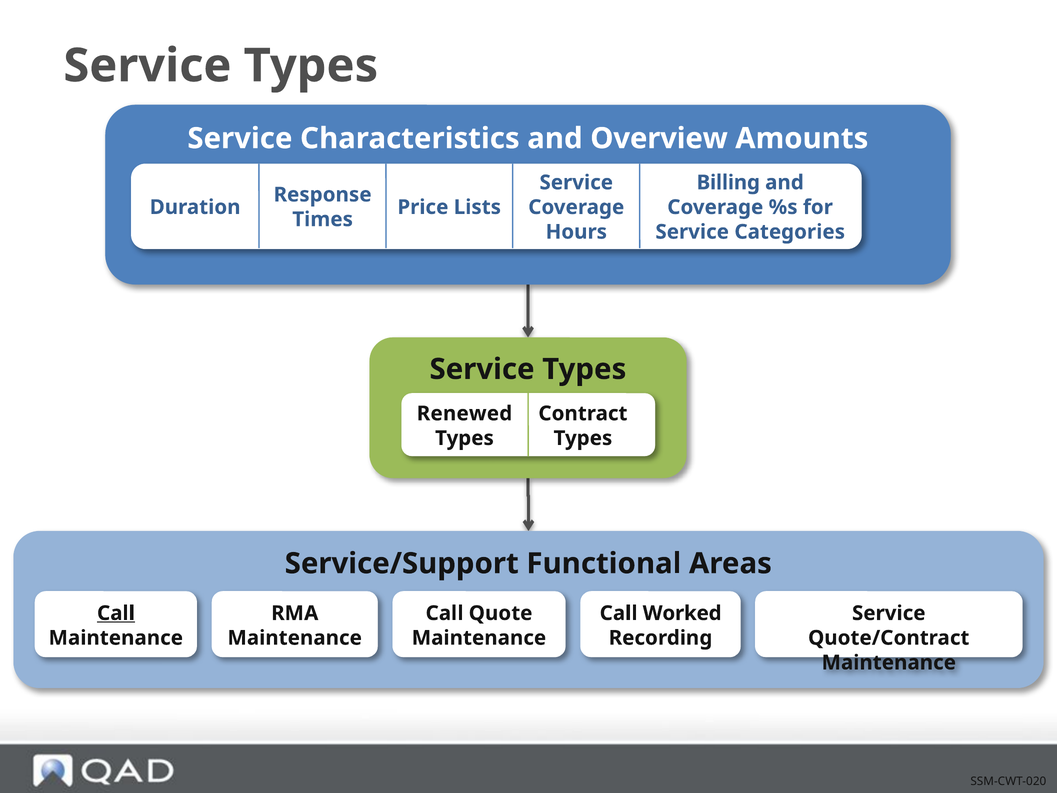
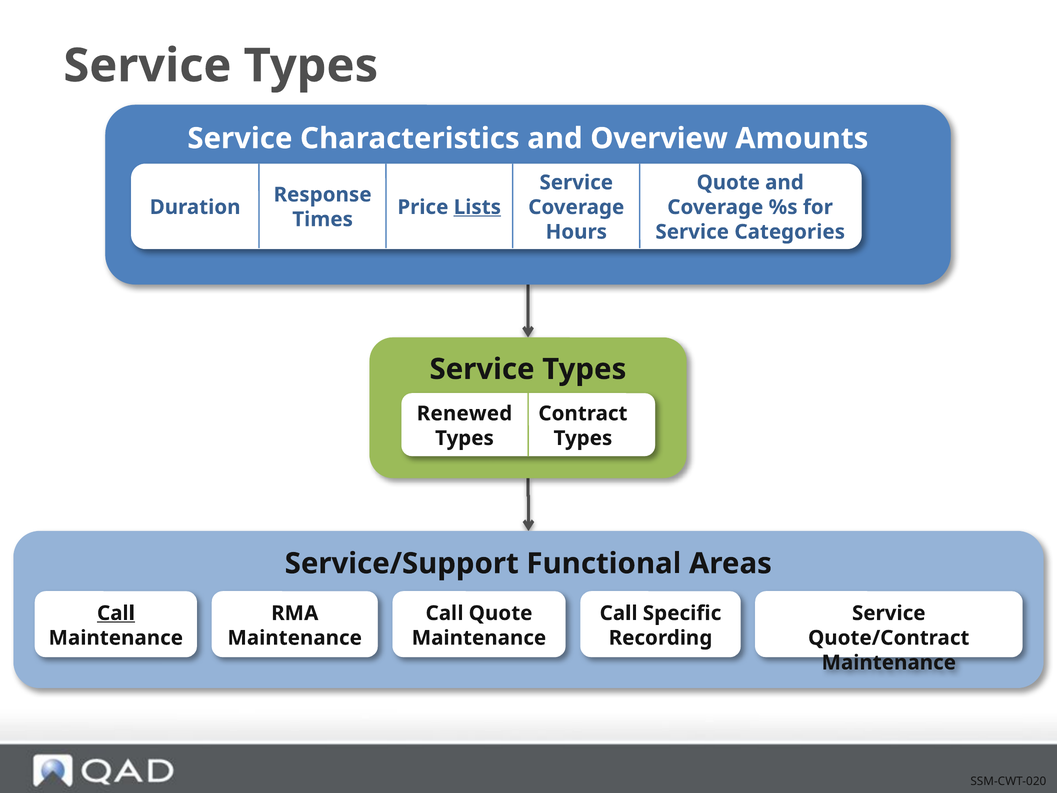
Billing: Billing -> Quote (728, 182)
Lists underline: none -> present (477, 207)
Worked: Worked -> Specific (682, 613)
